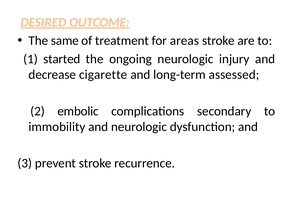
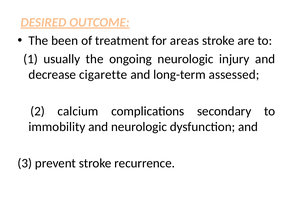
same: same -> been (65, 41)
started: started -> usually (62, 59)
embolic: embolic -> calcium (78, 111)
